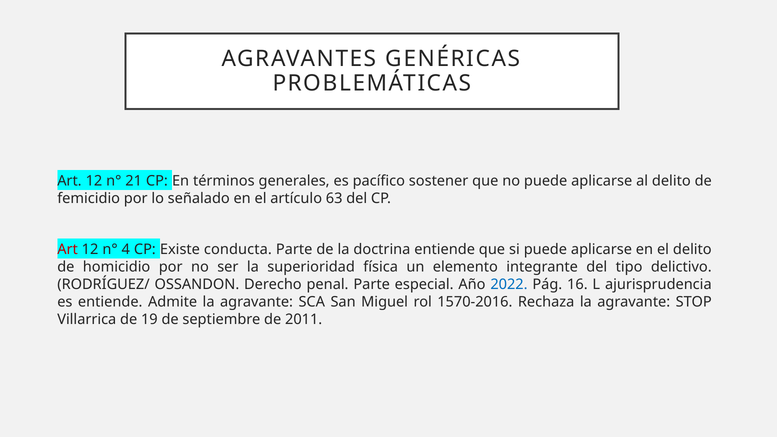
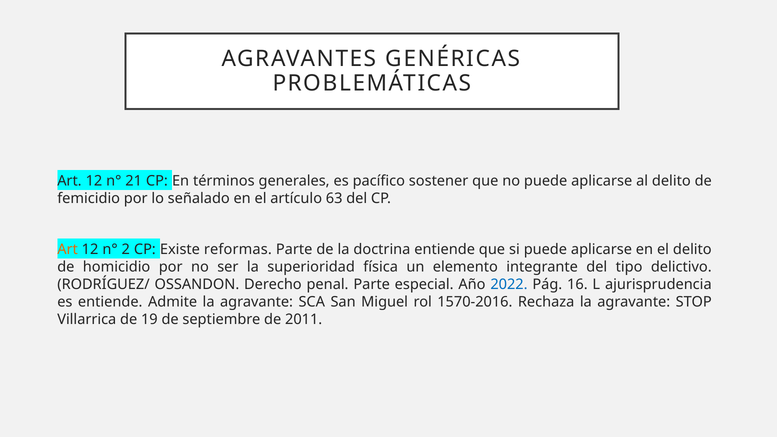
Art colour: red -> orange (68, 249)
4: 4 -> 2 (126, 249)
conducta: conducta -> reformas (238, 249)
